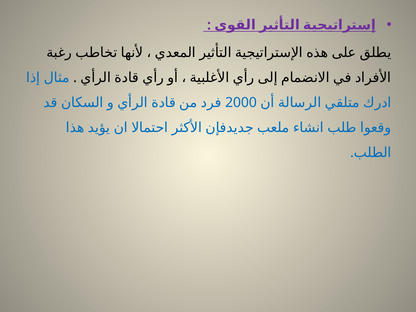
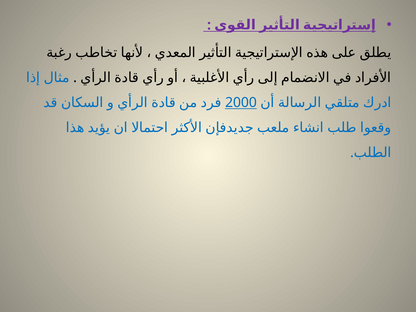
2000 underline: none -> present (241, 103)
